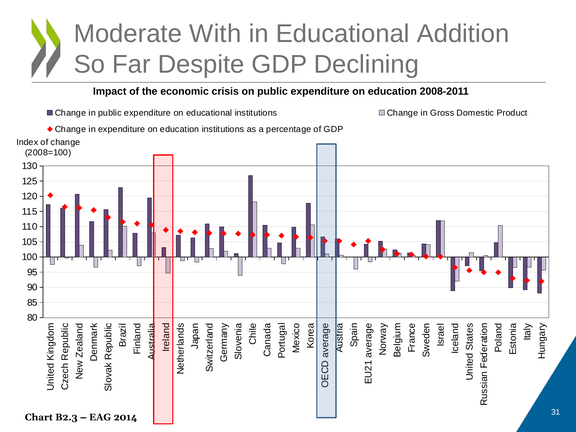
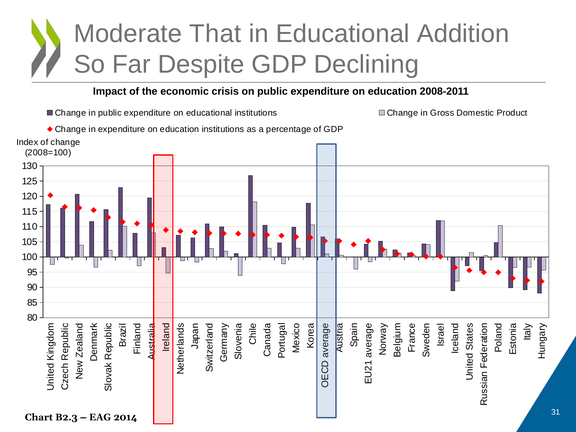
With: With -> That (215, 34)
